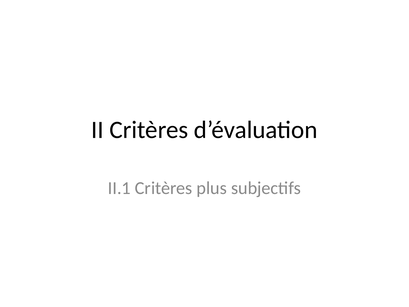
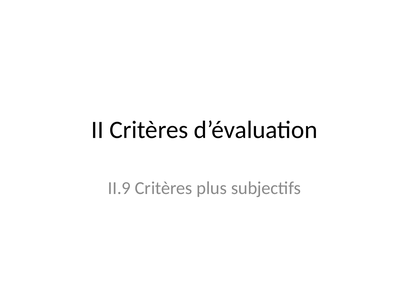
II.1: II.1 -> II.9 (119, 188)
